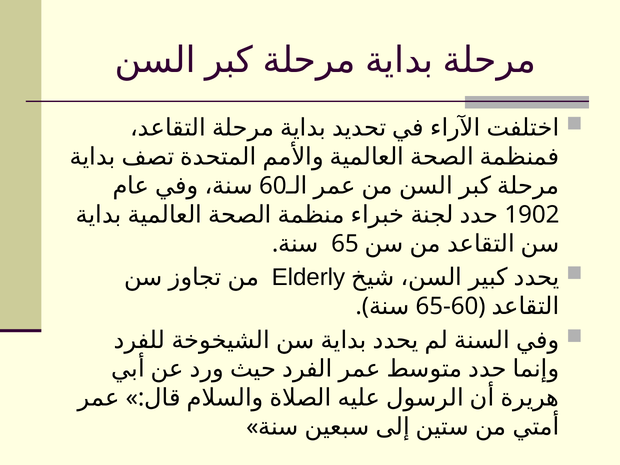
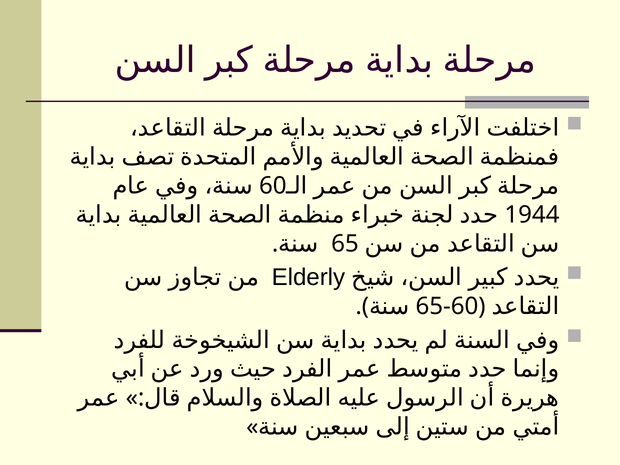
1902: 1902 -> 1944 (532, 215)
